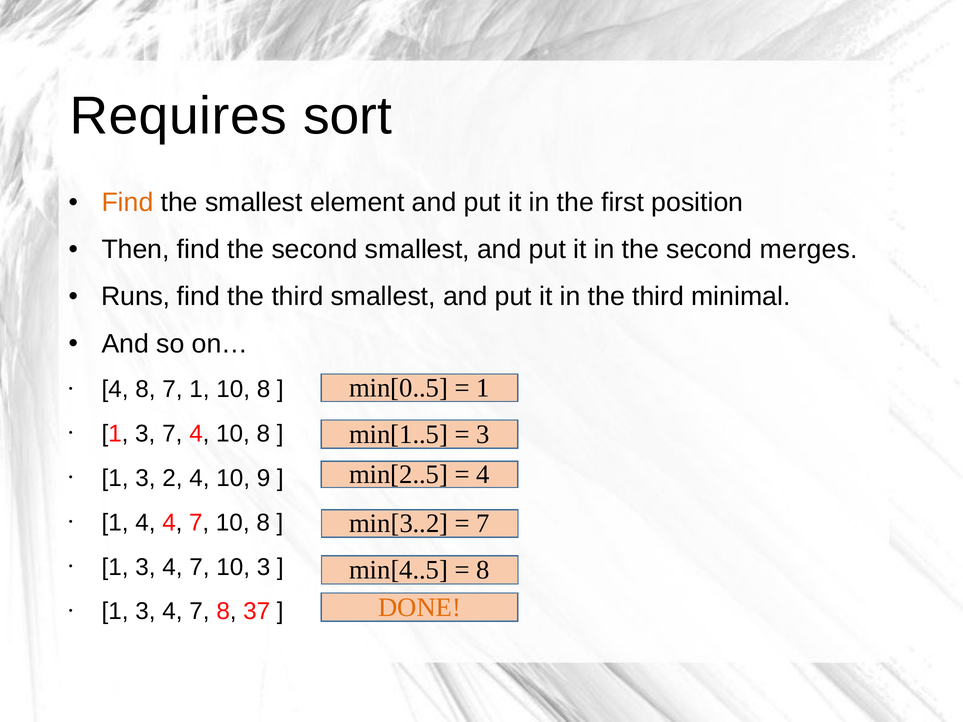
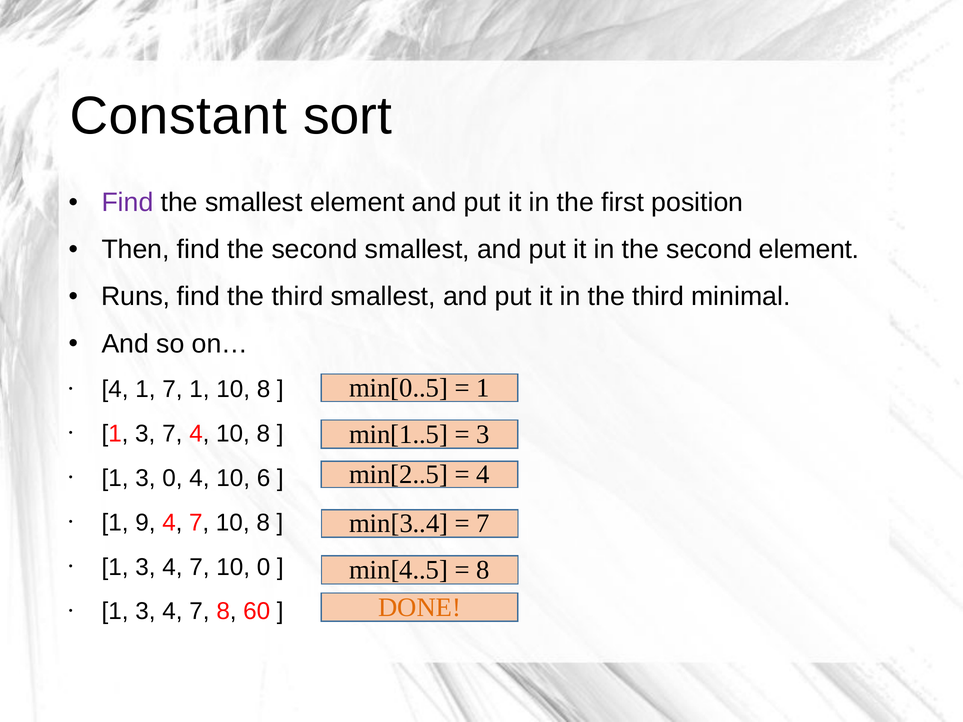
Requires: Requires -> Constant (178, 116)
Find colour: orange -> purple (128, 203)
second merges: merges -> element (809, 250)
4 8: 8 -> 1 (145, 390)
3 2: 2 -> 0 (172, 478)
9: 9 -> 6 (264, 478)
min[3..2: min[3..2 -> min[3..4 (399, 524)
1 4: 4 -> 9 (145, 523)
10 3: 3 -> 0 (264, 567)
37: 37 -> 60 (257, 612)
